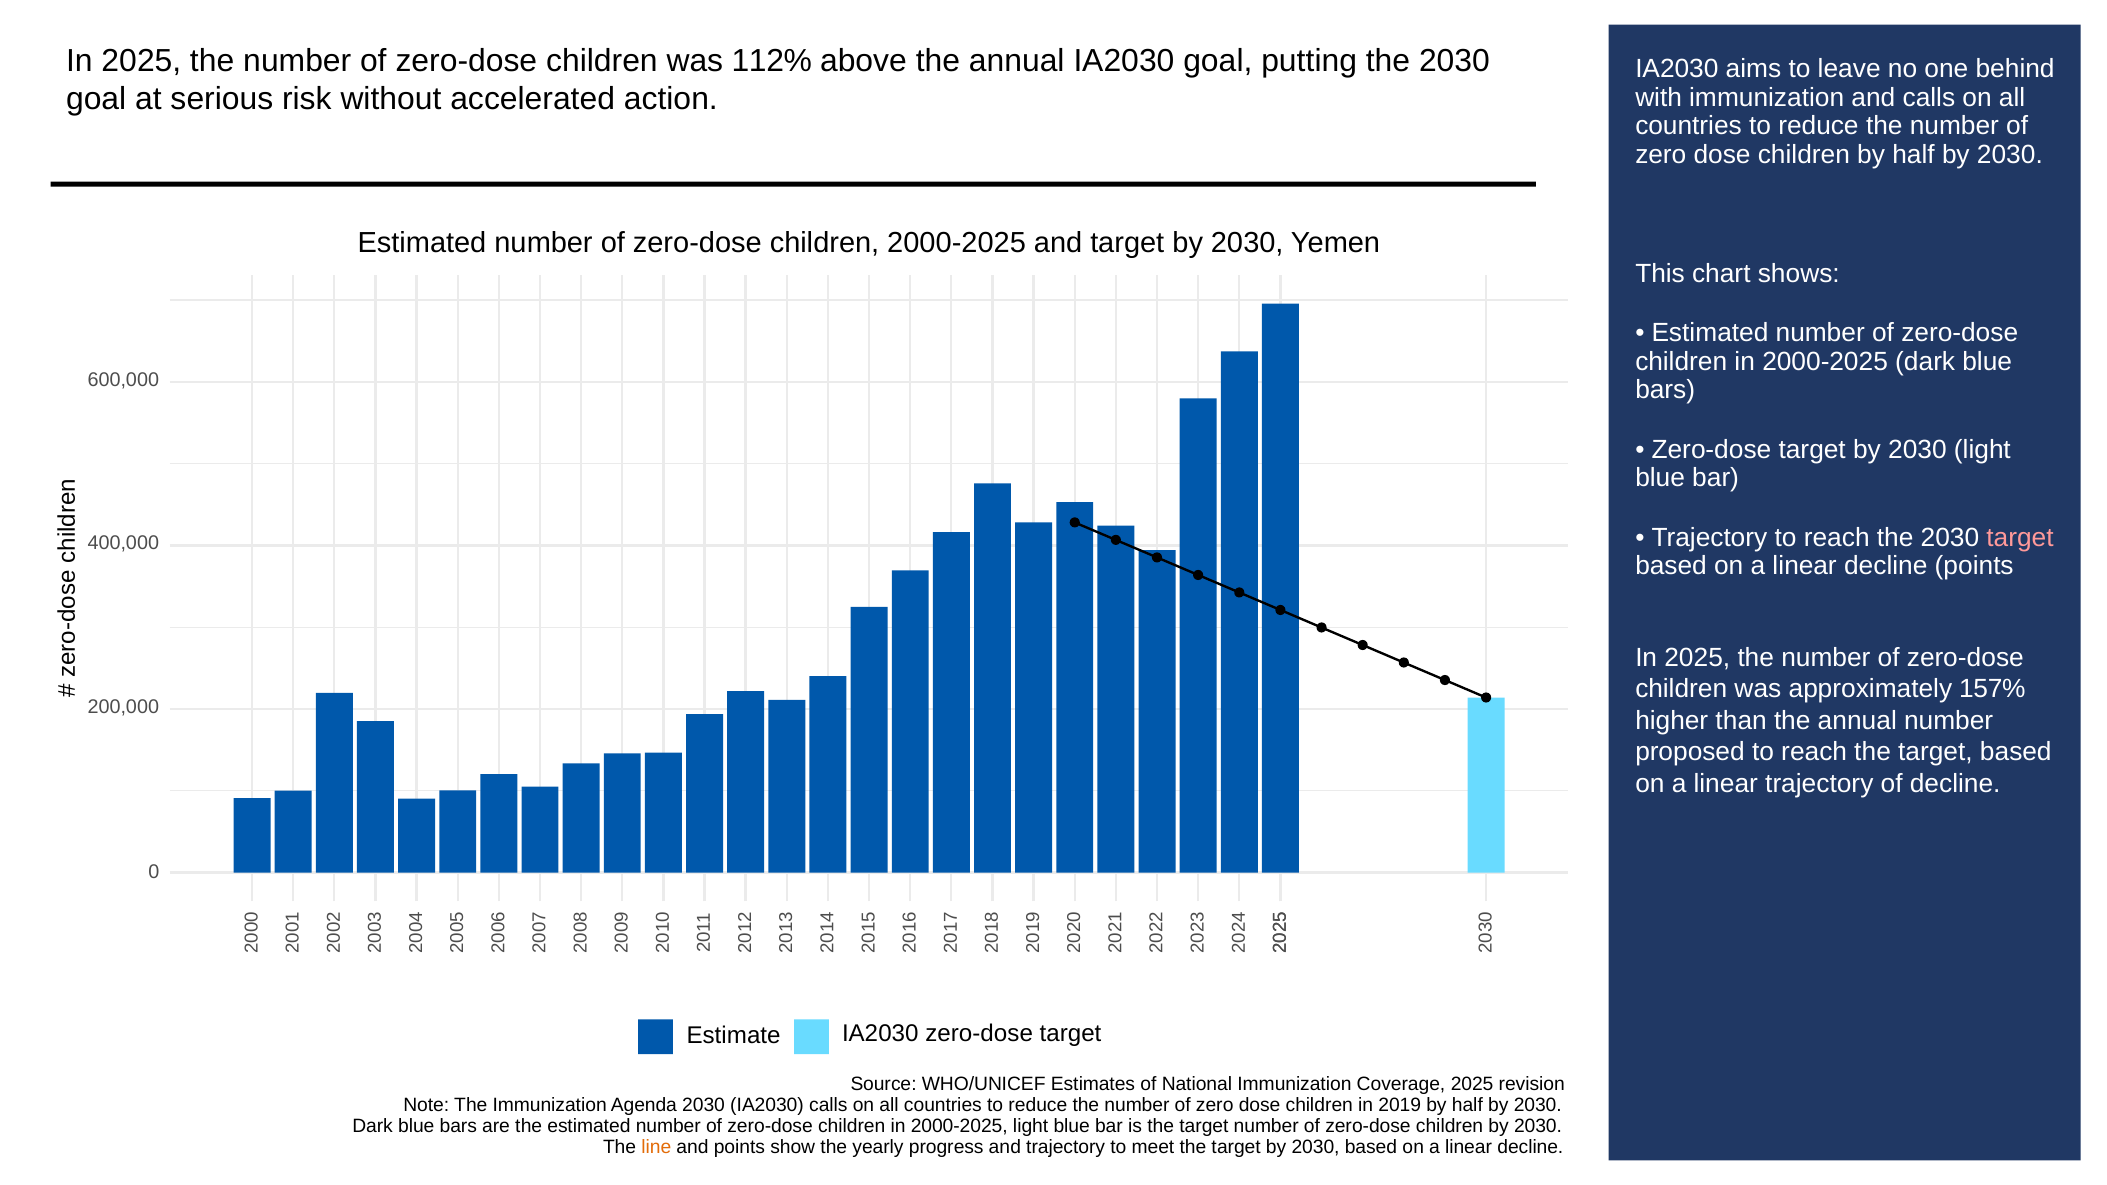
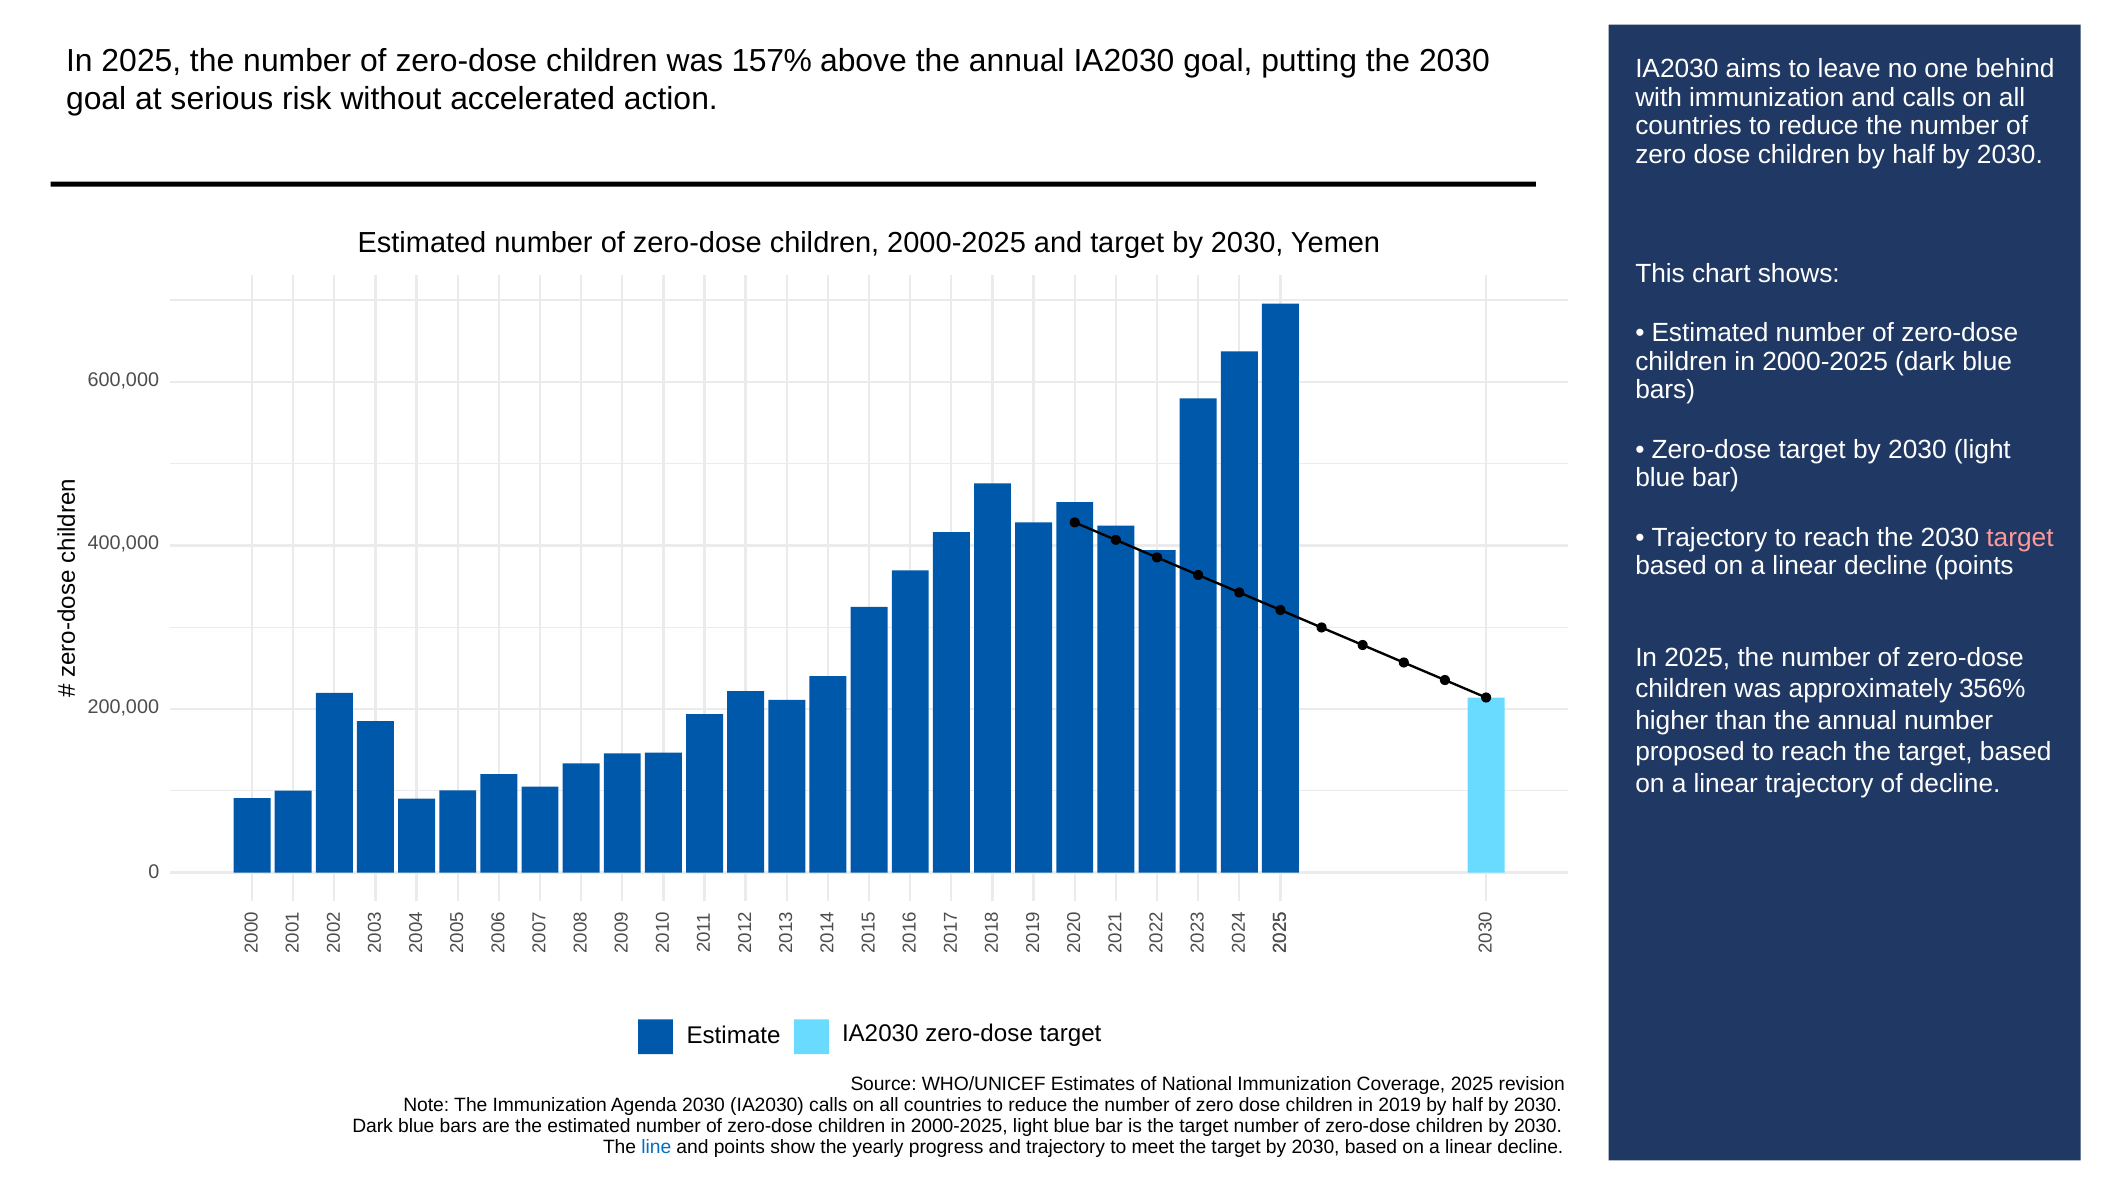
112%: 112% -> 157% (772, 61)
157%: 157% -> 356% (1992, 689)
line colour: orange -> blue (656, 1147)
